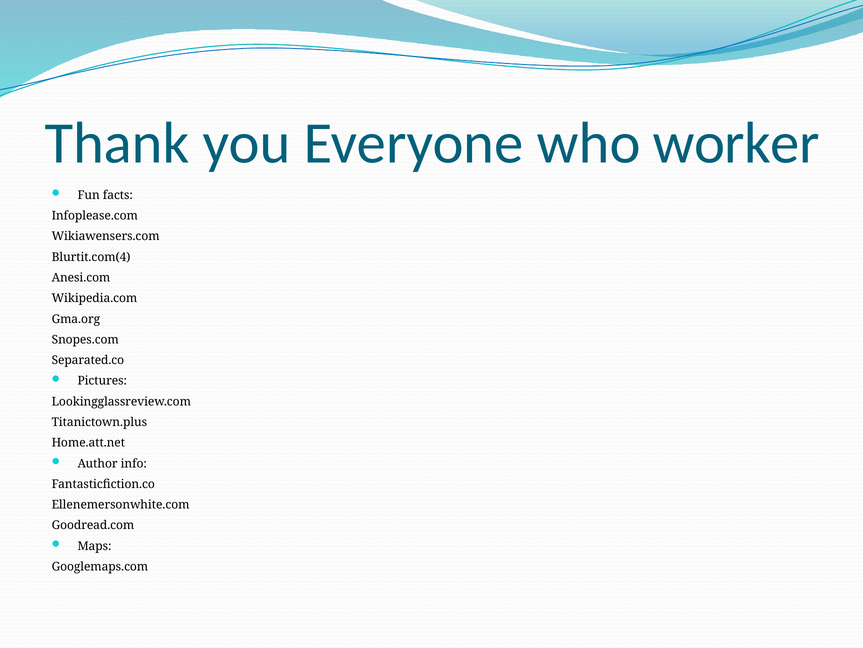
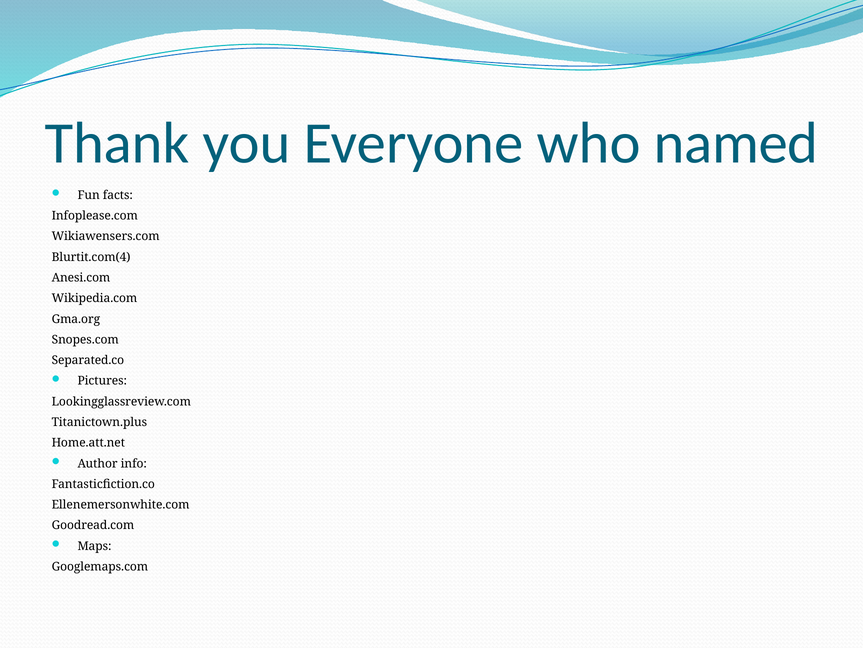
worker: worker -> named (736, 143)
